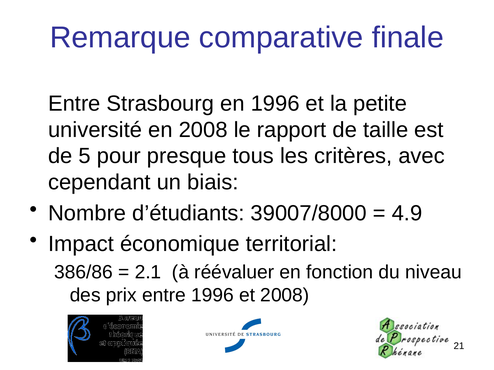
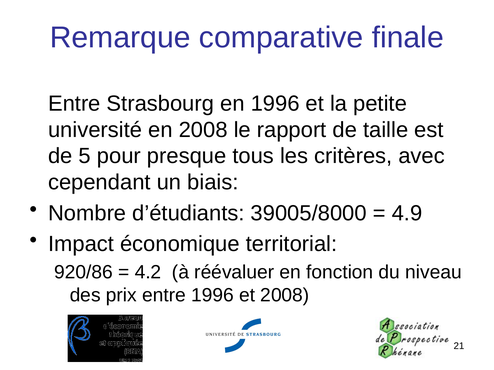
39007/8000: 39007/8000 -> 39005/8000 (309, 213)
386/86: 386/86 -> 920/86 (84, 273)
2.1: 2.1 -> 4.2 (148, 273)
